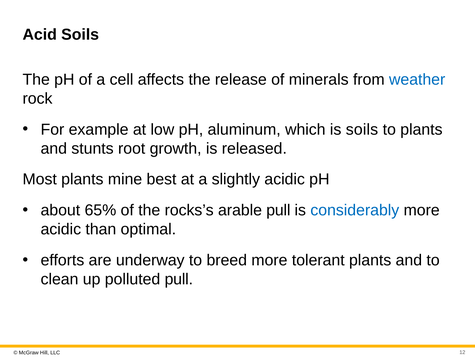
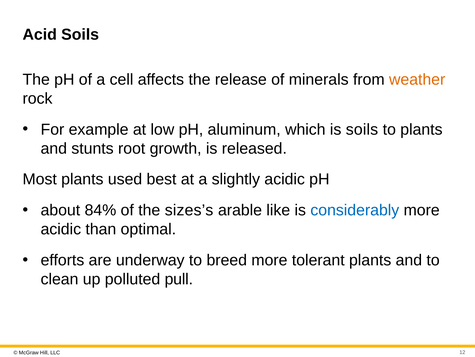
weather colour: blue -> orange (417, 79)
mine: mine -> used (125, 179)
65%: 65% -> 84% (100, 210)
rocks’s: rocks’s -> sizes’s (189, 210)
arable pull: pull -> like (278, 210)
